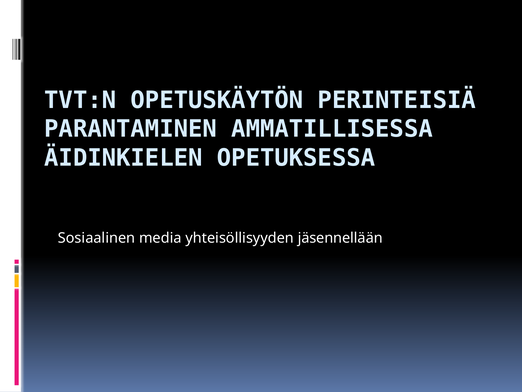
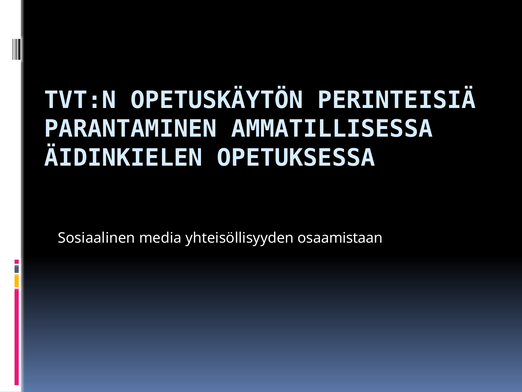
jäsennellään: jäsennellään -> osaamistaan (340, 238)
